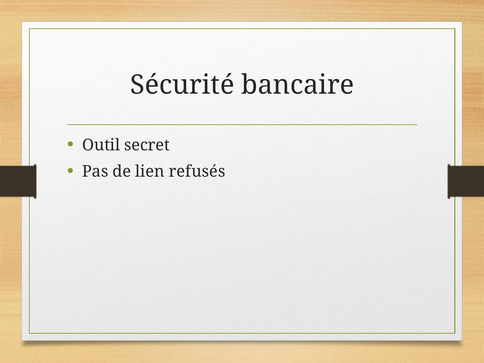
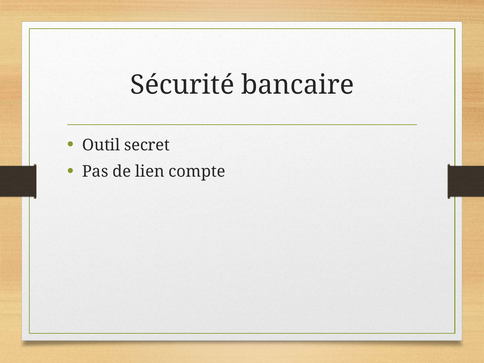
refusés: refusés -> compte (197, 172)
